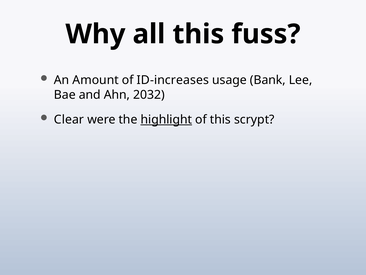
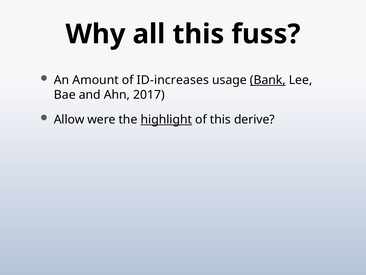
Bank underline: none -> present (268, 80)
2032: 2032 -> 2017 (149, 95)
Clear: Clear -> Allow (69, 119)
scrypt: scrypt -> derive (254, 119)
